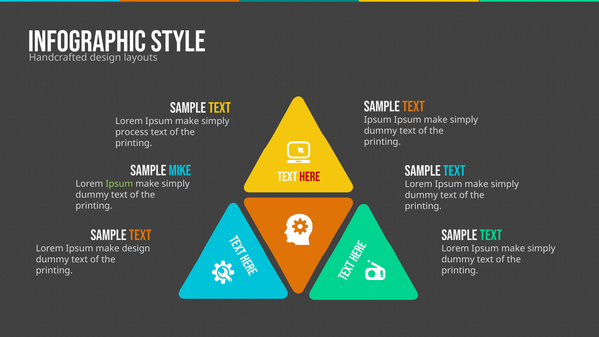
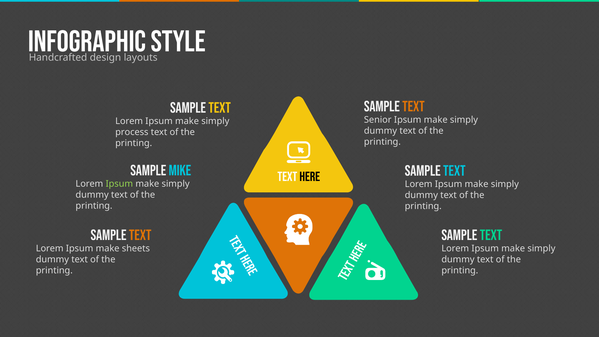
Ipsum: Ipsum -> Senior (378, 120)
HERE colour: red -> black (310, 177)
make design: design -> sheets (136, 248)
